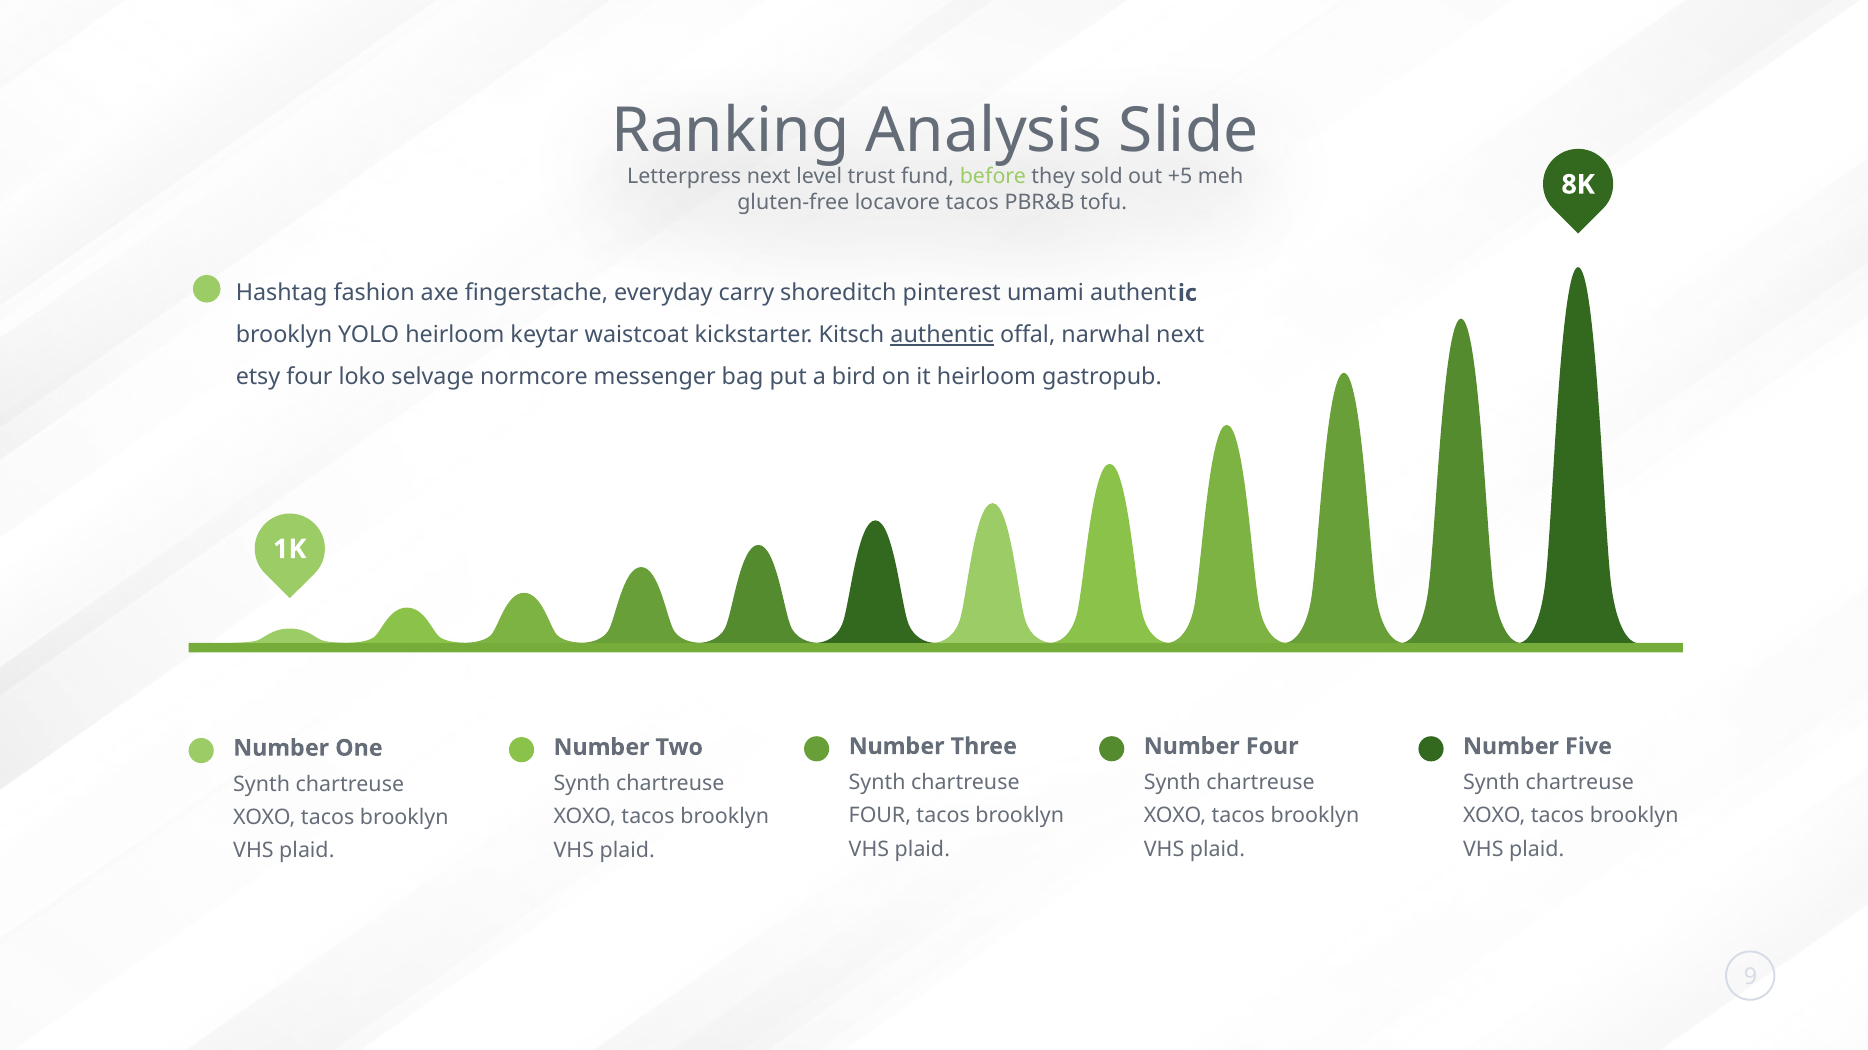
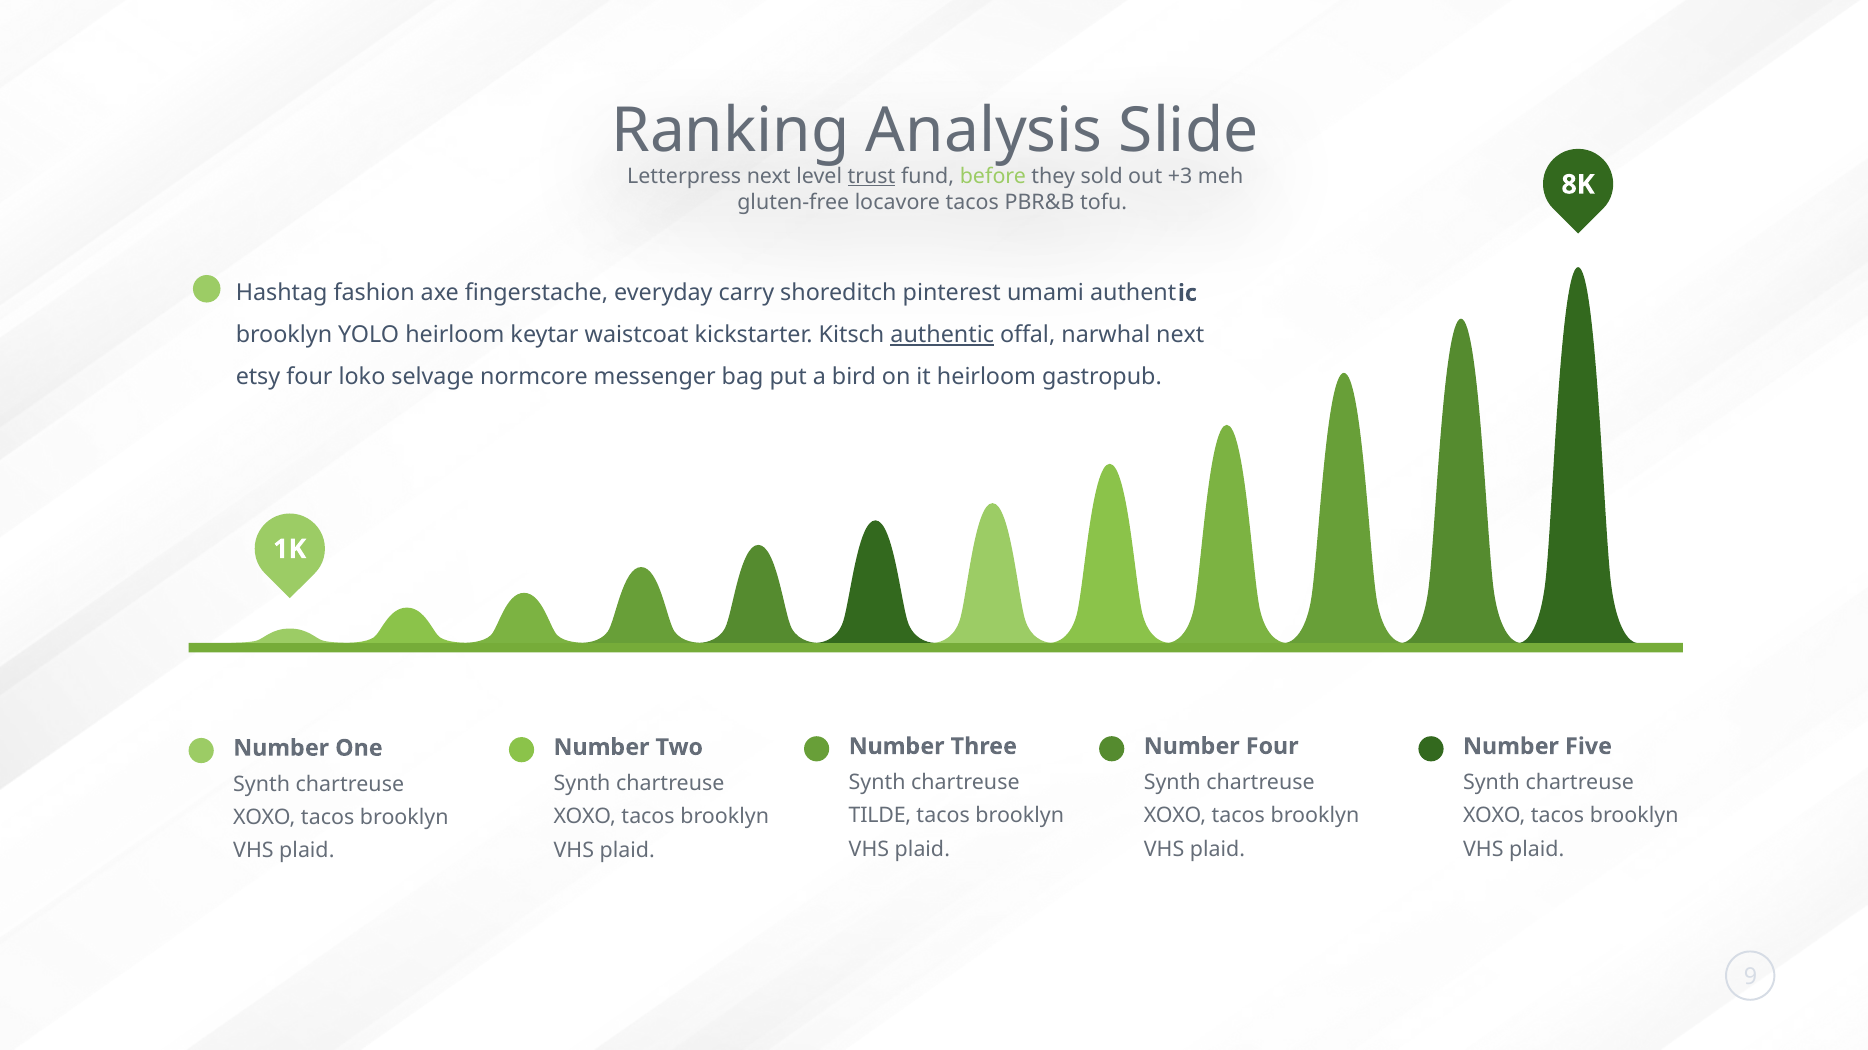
trust underline: none -> present (872, 176)
+5: +5 -> +3 (1180, 176)
FOUR: FOUR -> TILDE (880, 816)
